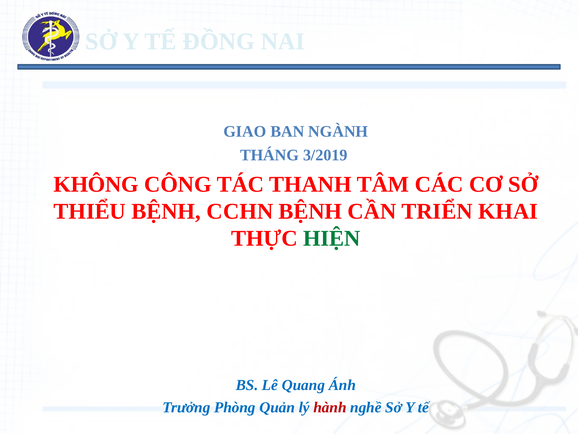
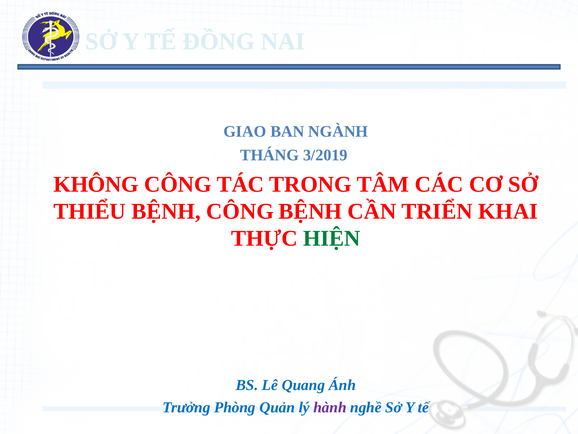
THANH: THANH -> TRONG (310, 184)
BỆNH CCHN: CCHN -> CÔNG (240, 211)
hành colour: red -> purple (330, 407)
